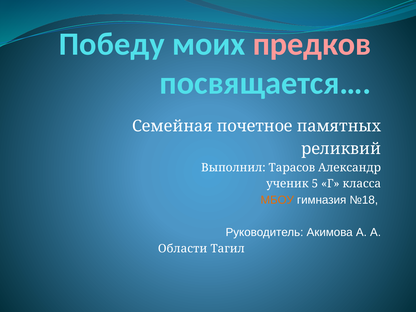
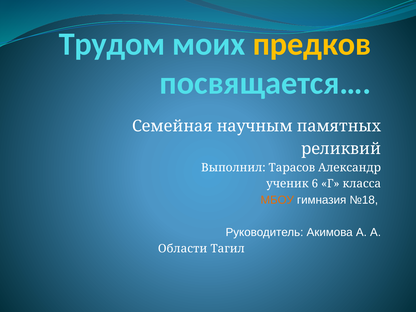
Победу: Победу -> Трудом (112, 44)
предков colour: pink -> yellow (312, 44)
почетное: почетное -> научным (255, 126)
5: 5 -> 6 (315, 184)
